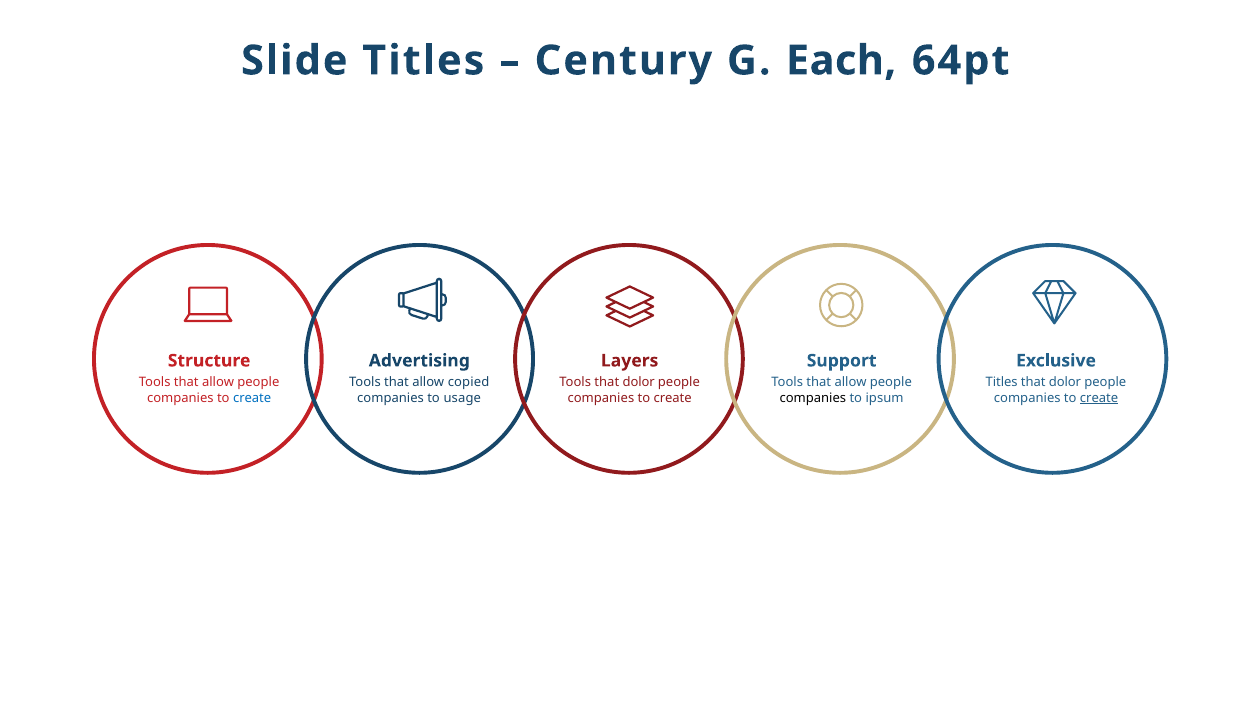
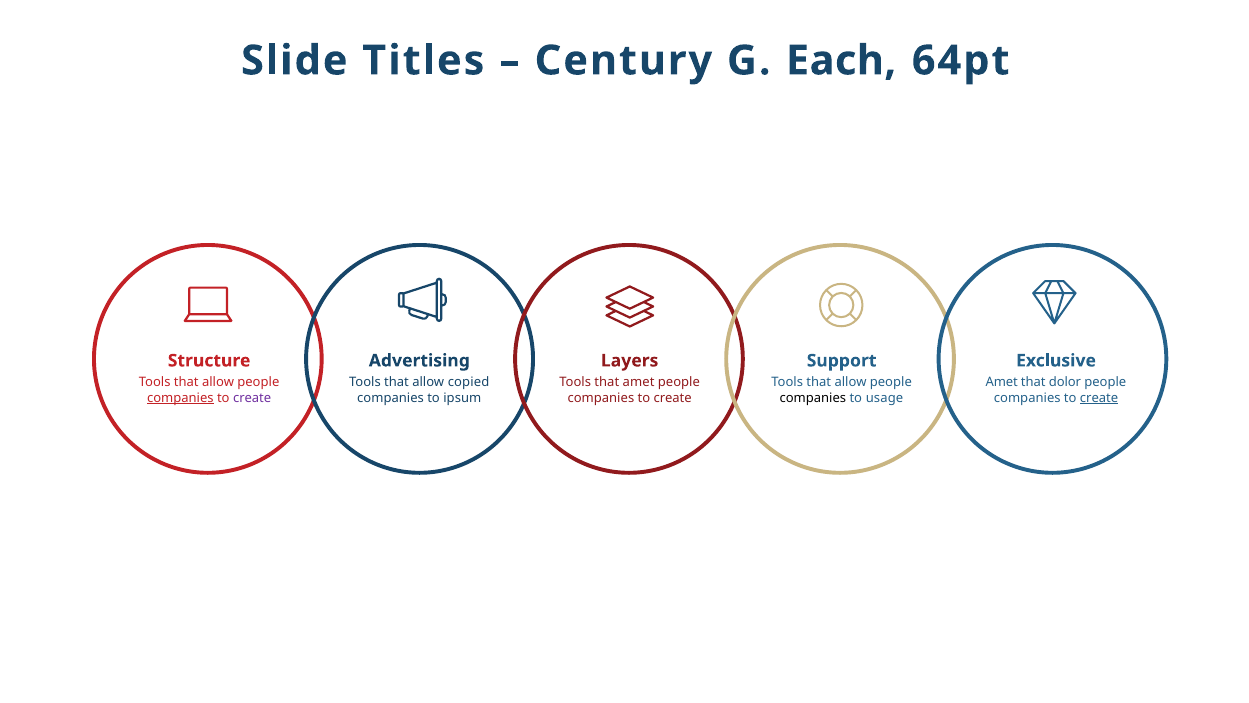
Tools that dolor: dolor -> amet (639, 382)
Titles: Titles -> Amet (1002, 382)
companies underline: none -> present (180, 398)
create colour: blue -> purple (252, 398)
usage: usage -> ipsum (462, 398)
ipsum: ipsum -> usage (885, 398)
